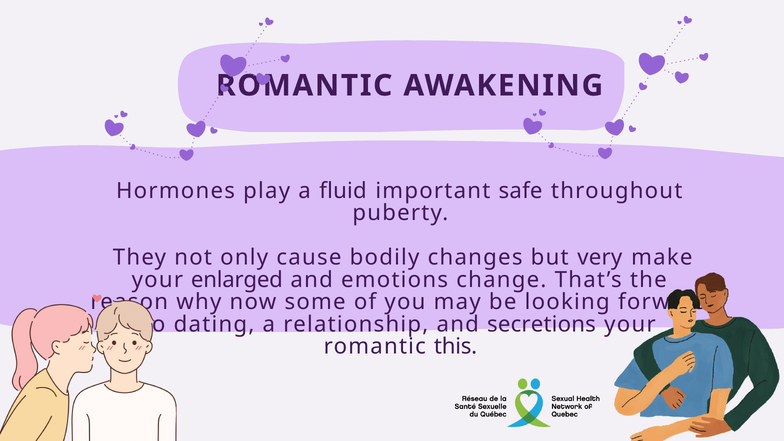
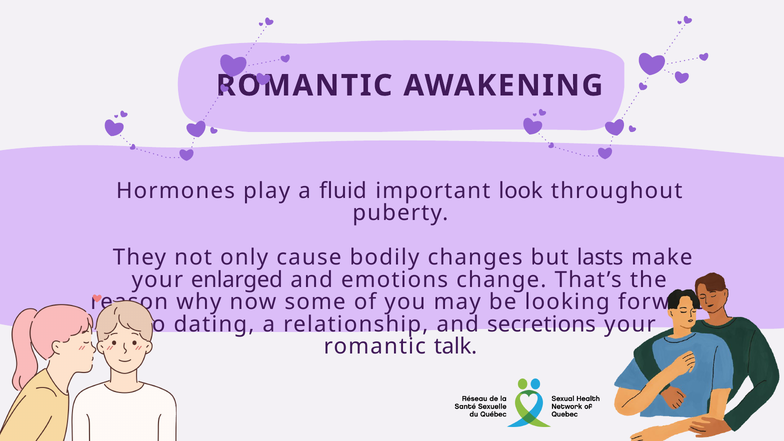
safe: safe -> look (521, 191)
very: very -> lasts (600, 257)
this: this -> talk (456, 346)
